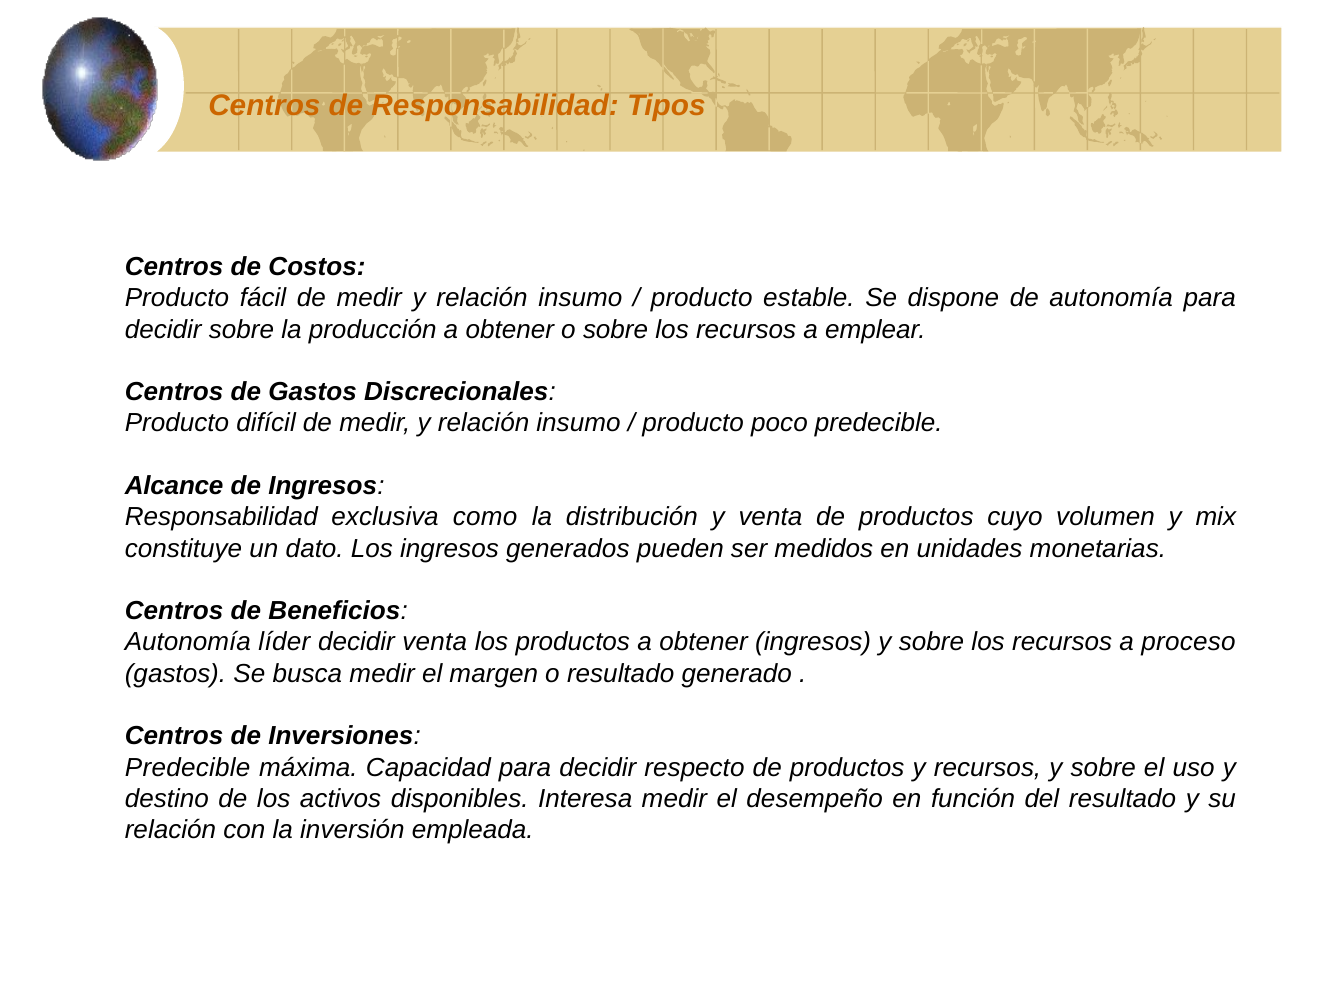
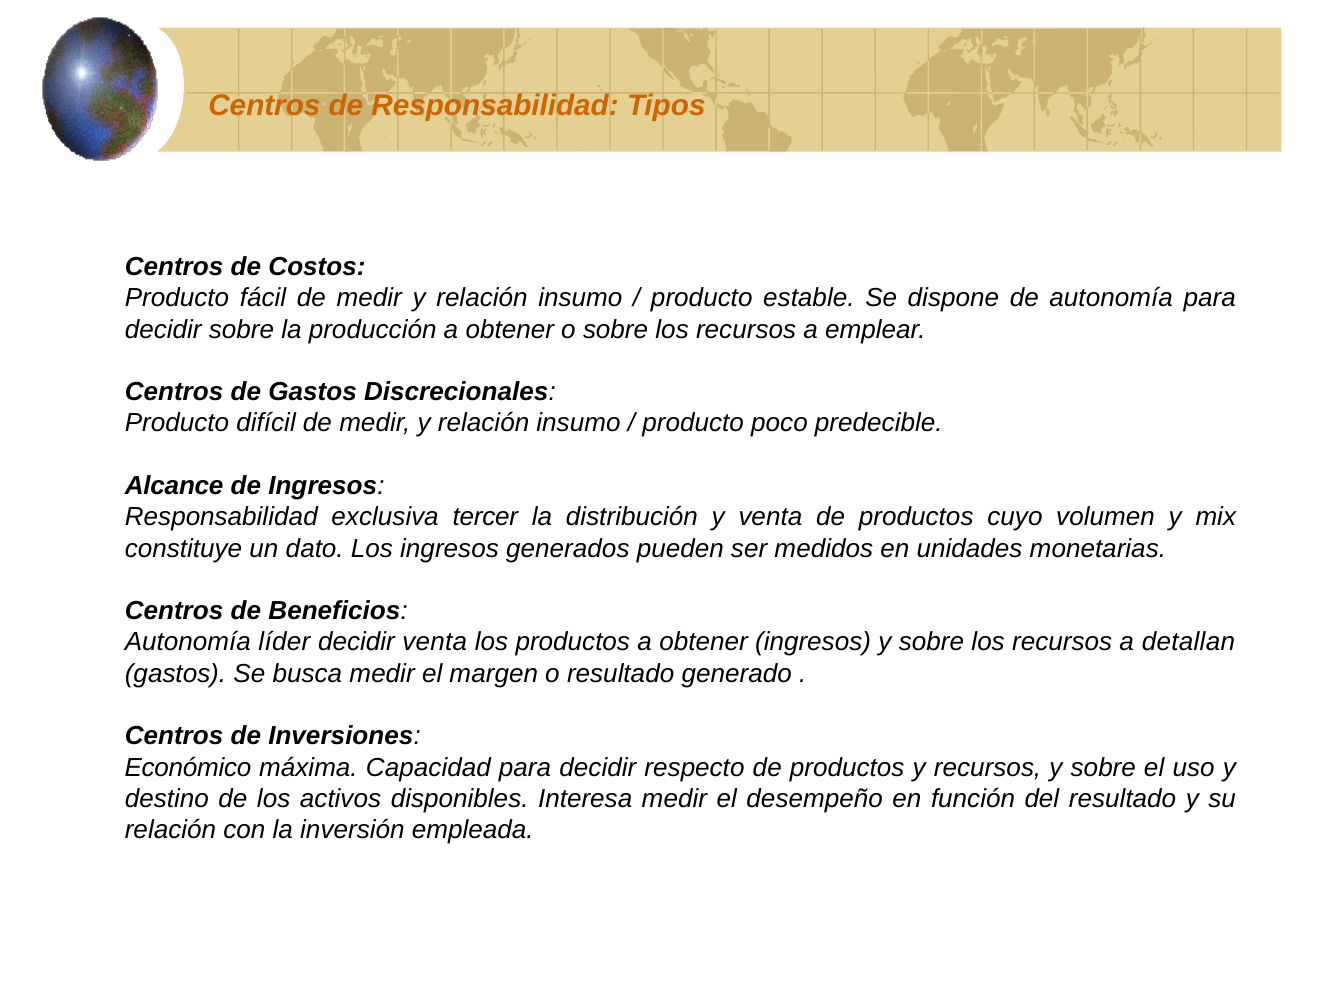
como: como -> tercer (485, 517)
proceso: proceso -> detallan (1188, 642)
Predecible: Predecible -> Económico (188, 767)
